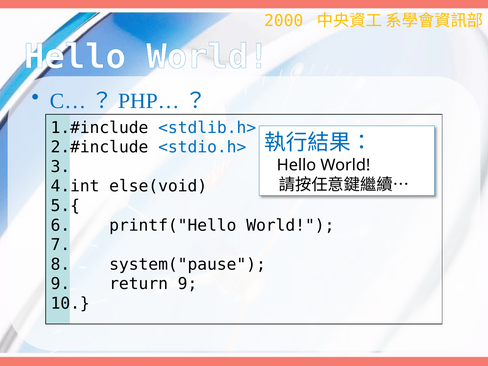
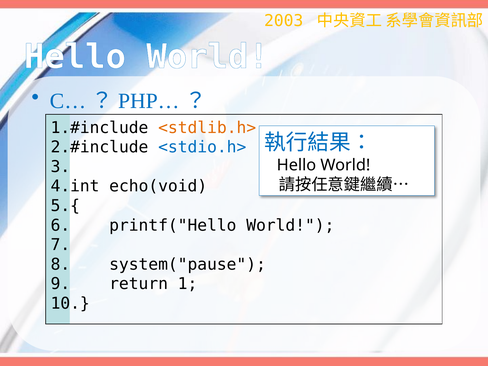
2000: 2000 -> 2003 (284, 21)
<stdlib.h> colour: blue -> orange (207, 128)
else(void: else(void -> echo(void (158, 186)
return 9: 9 -> 1 (188, 284)
